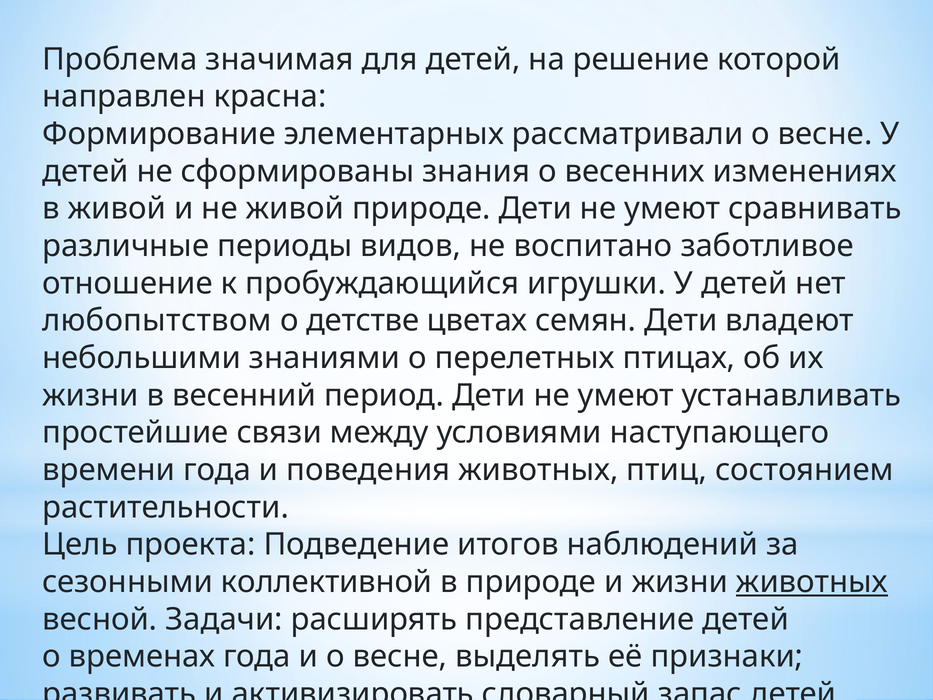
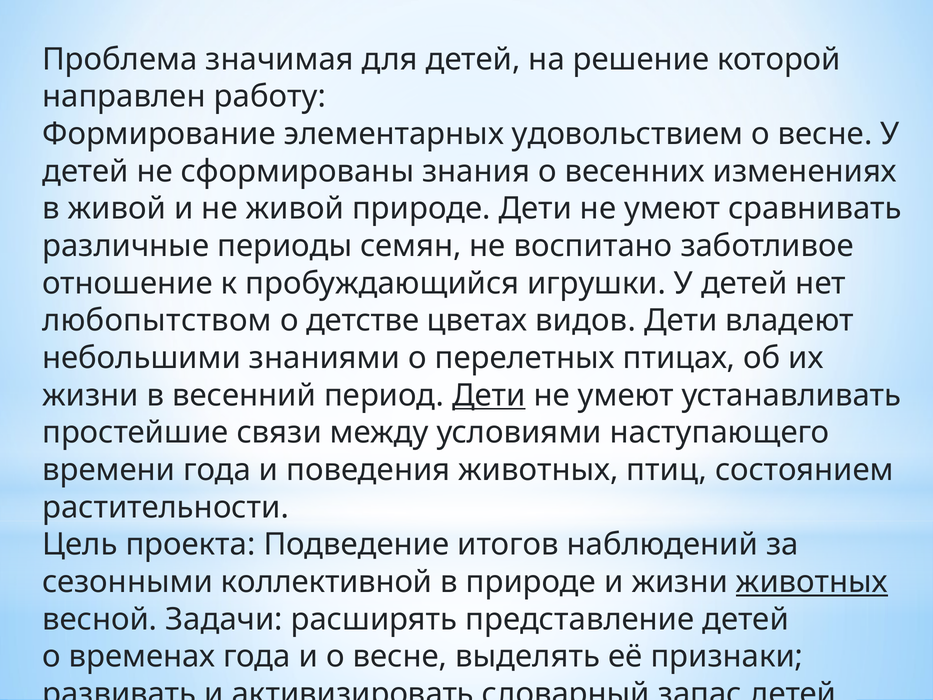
красна: красна -> работу (270, 97)
рассматривали: рассматривали -> удовольствием (628, 134)
видов: видов -> семян (411, 246)
семян: семян -> видов (586, 321)
Дети underline: none -> present (489, 395)
